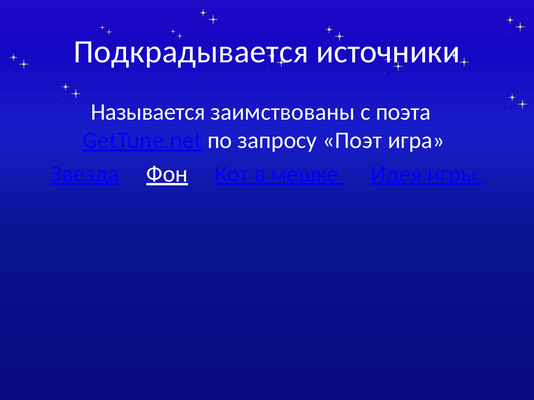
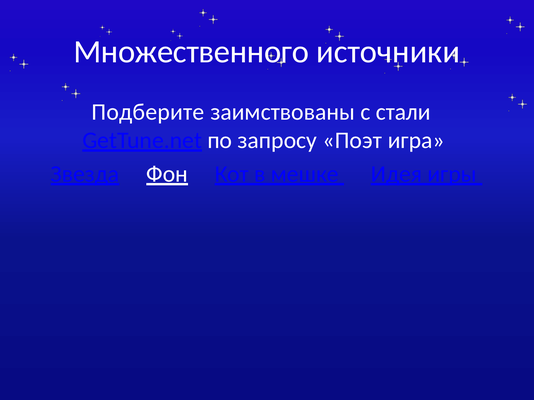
Подкрадывается: Подкрадывается -> Множественного (191, 52)
Называется: Называется -> Подберите (148, 112)
поэта: поэта -> стали (403, 112)
